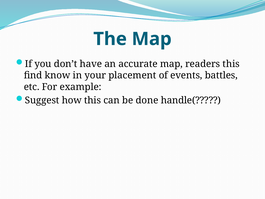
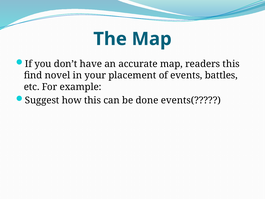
know: know -> novel (57, 75)
handle(: handle( -> events( (191, 100)
